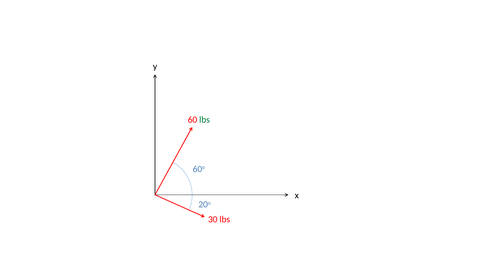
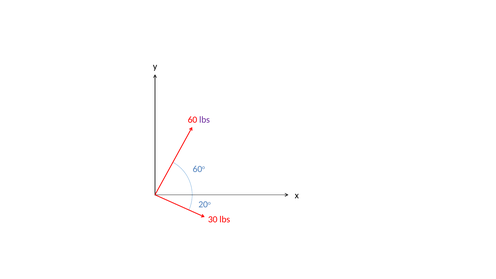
lbs colour: green -> purple (205, 120)
